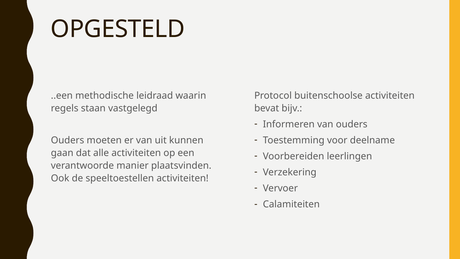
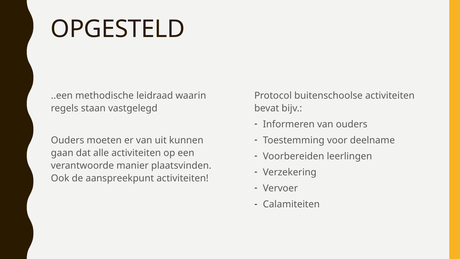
speeltoestellen: speeltoestellen -> aanspreekpunt (120, 178)
